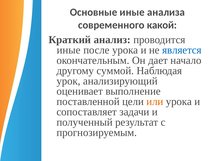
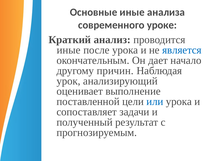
какой: какой -> уроке (162, 25)
суммой: суммой -> причин (115, 70)
или colour: orange -> blue (155, 101)
